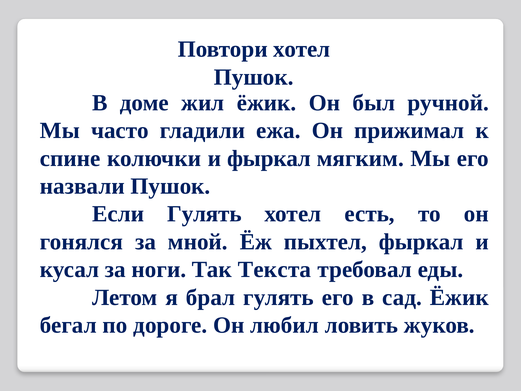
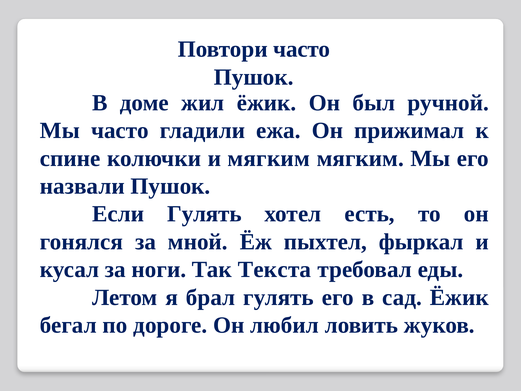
Повтори хотел: хотел -> часто (302, 49)
и фыркал: фыркал -> мягким (269, 158)
